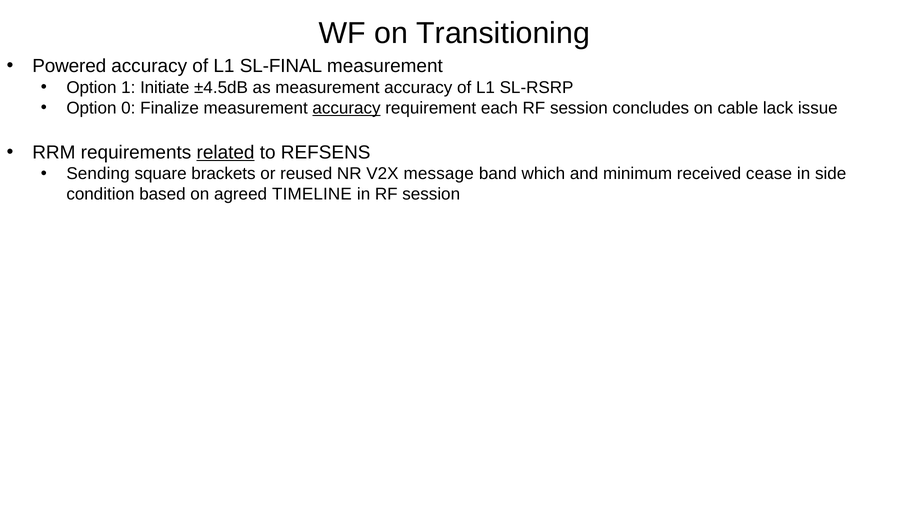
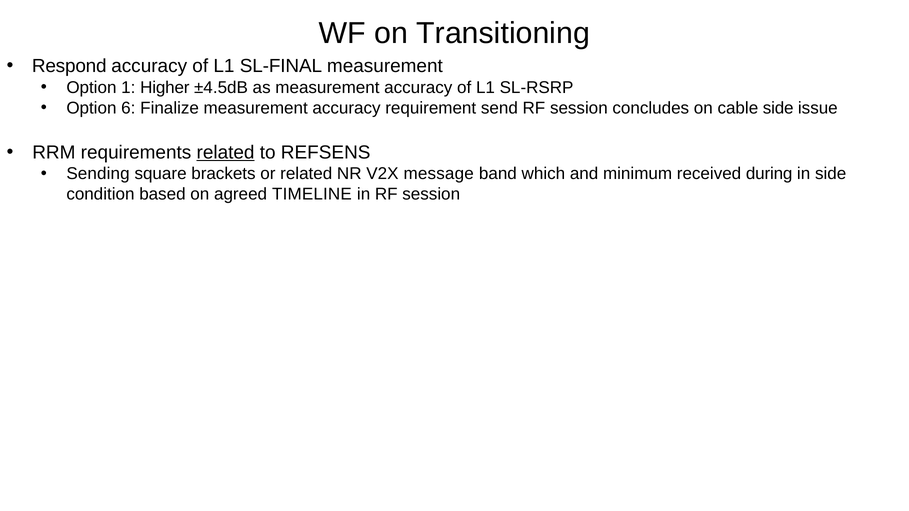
Powered: Powered -> Respond (69, 66)
Initiate: Initiate -> Higher (165, 88)
0: 0 -> 6 (128, 108)
accuracy underline: present -> none (347, 108)
each: each -> send (499, 108)
cable lack: lack -> side (778, 108)
or reused: reused -> related (306, 174)
cease: cease -> during (769, 174)
